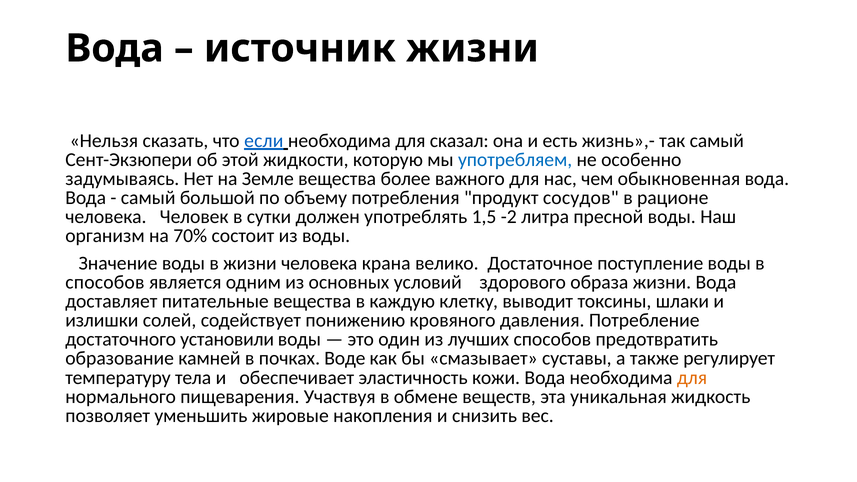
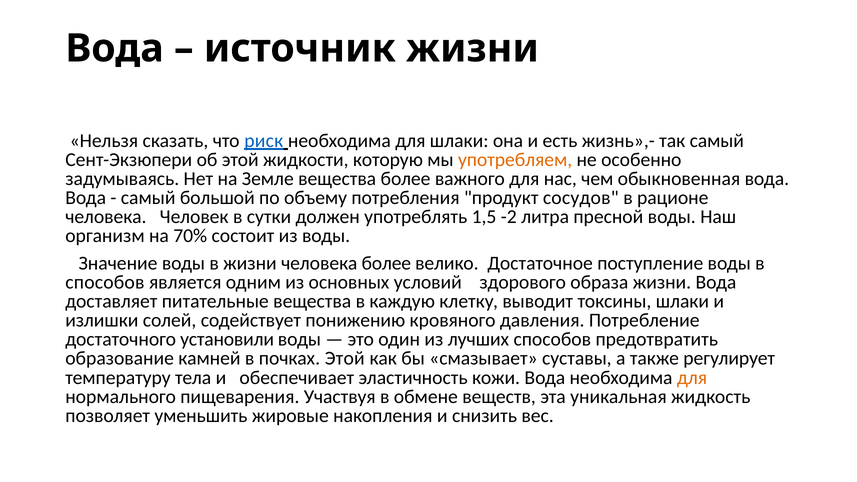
если: если -> риск (264, 141)
для сказал: сказал -> шлаки (459, 141)
употребляем colour: blue -> orange (515, 160)
человека крана: крана -> более (386, 263)
почках Воде: Воде -> Этой (345, 358)
